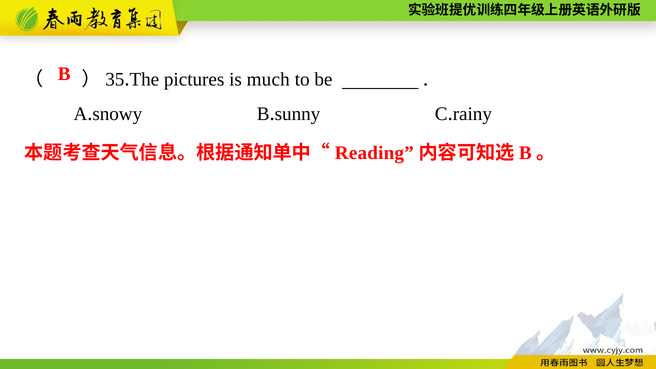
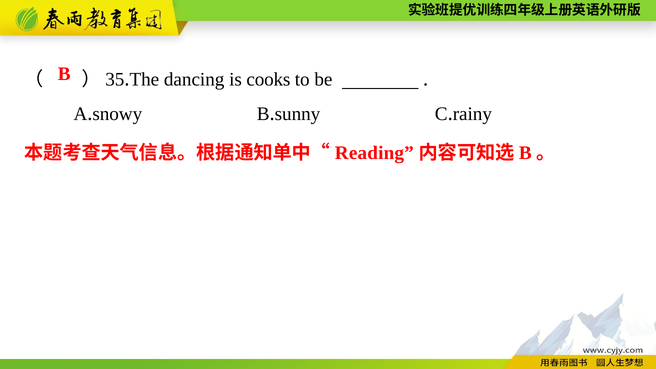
pictures: pictures -> dancing (194, 80)
much: much -> cooks (268, 80)
